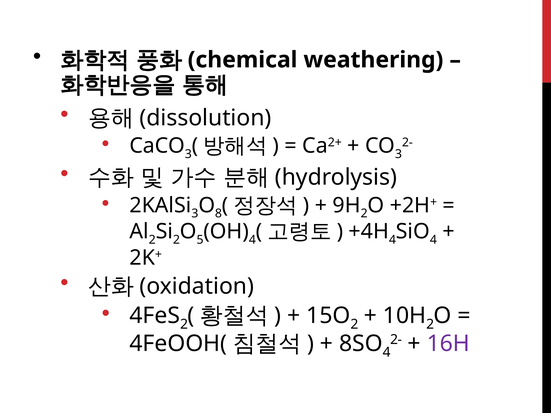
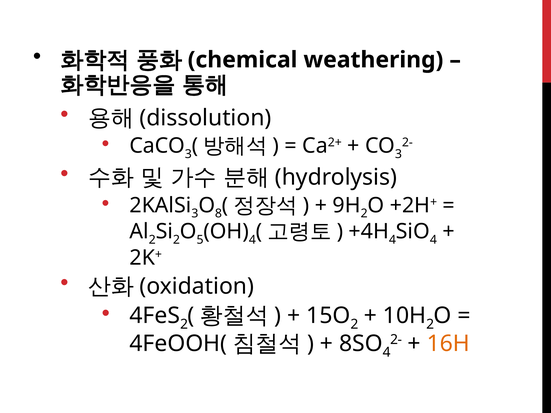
16H colour: purple -> orange (448, 344)
